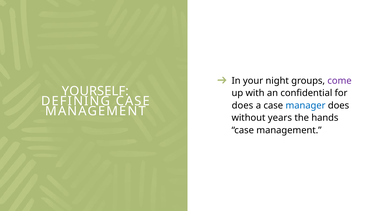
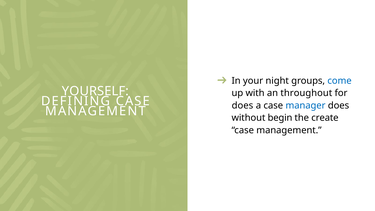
come colour: purple -> blue (340, 81)
confidential: confidential -> throughout (306, 93)
years: years -> begin (280, 118)
hands: hands -> create (325, 118)
